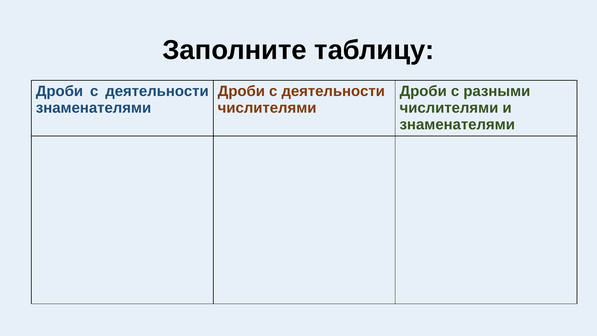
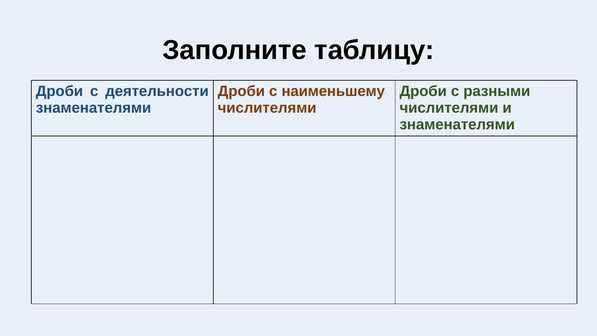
деятельности: деятельности -> наименьшему (333, 91)
